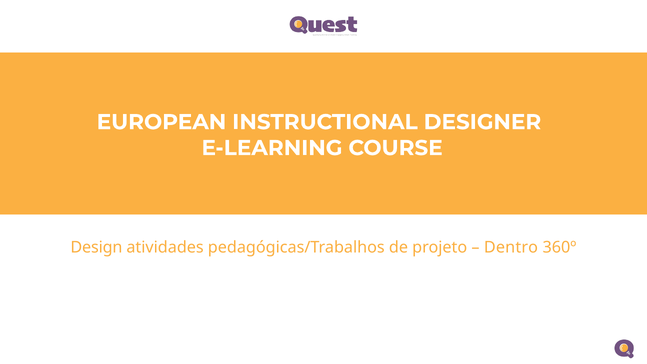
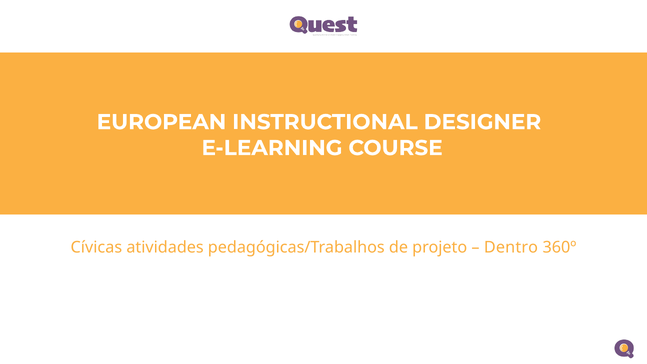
Design: Design -> Cívicas (96, 248)
